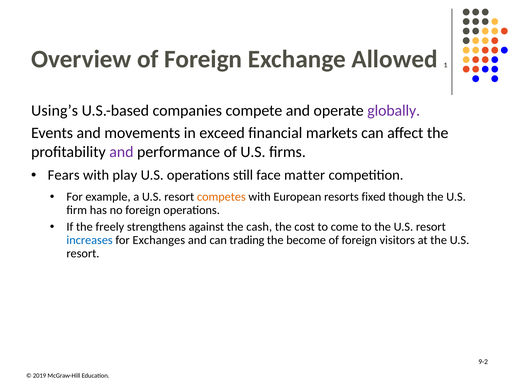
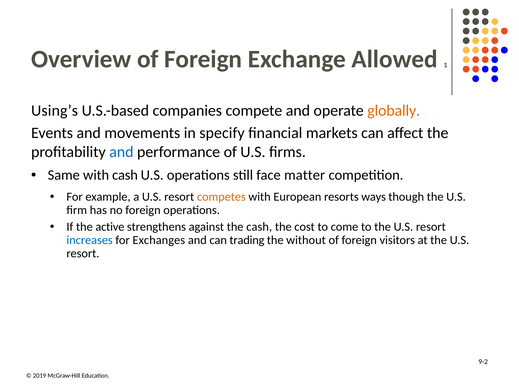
globally colour: purple -> orange (394, 111)
exceed: exceed -> specify (222, 133)
and colour: purple -> blue (121, 152)
Fears: Fears -> Same (64, 175)
with play: play -> cash (125, 175)
fixed: fixed -> ways (374, 197)
freely: freely -> active (110, 227)
become: become -> without (306, 240)
